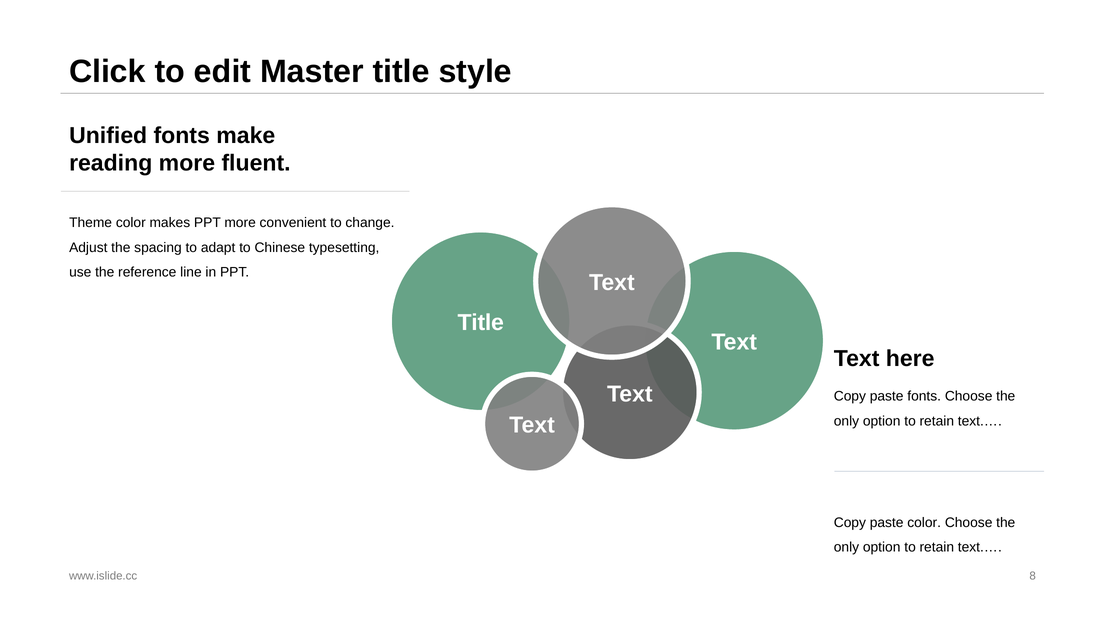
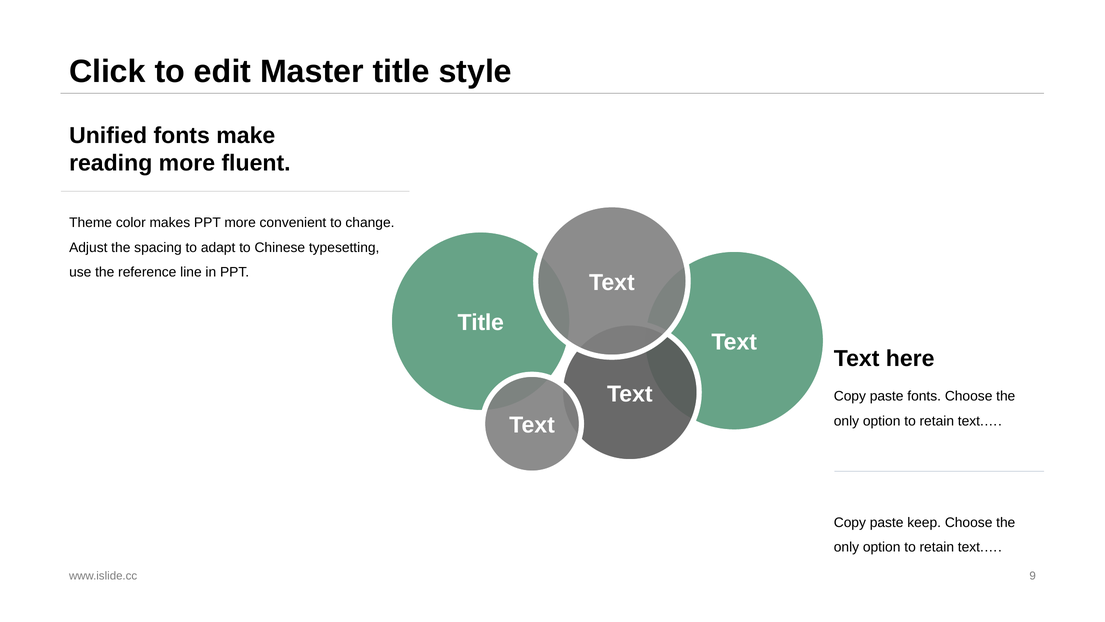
paste color: color -> keep (924, 522)
8: 8 -> 9 (1033, 576)
